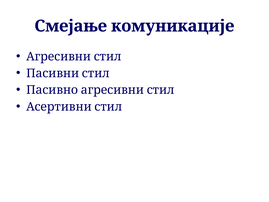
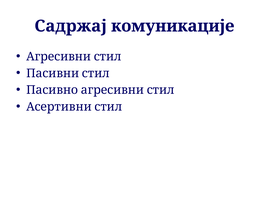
Смејање: Смејање -> Садржај (71, 26)
